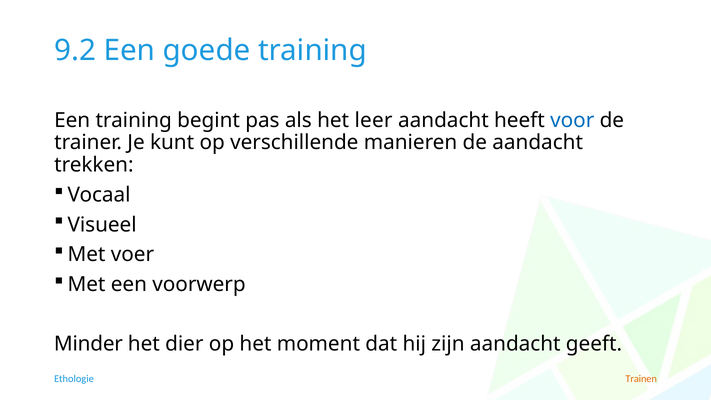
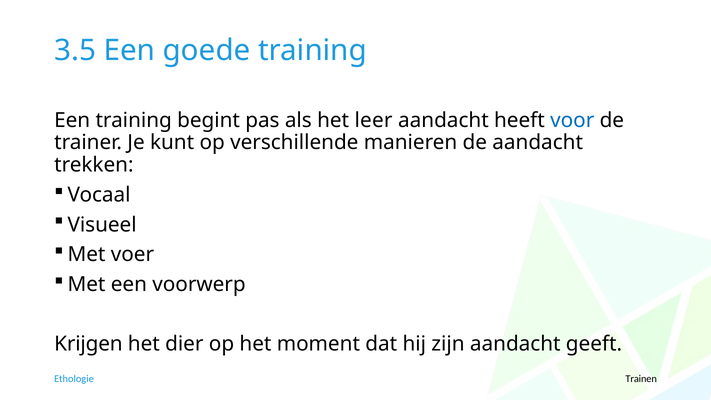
9.2: 9.2 -> 3.5 (75, 51)
Minder: Minder -> Krijgen (88, 344)
Trainen colour: orange -> black (641, 379)
